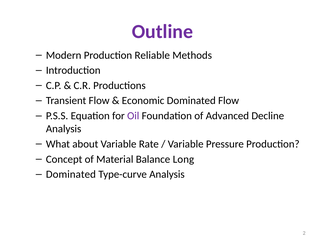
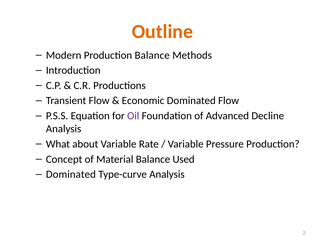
Outline colour: purple -> orange (162, 31)
Production Reliable: Reliable -> Balance (152, 55)
Long: Long -> Used (184, 159)
